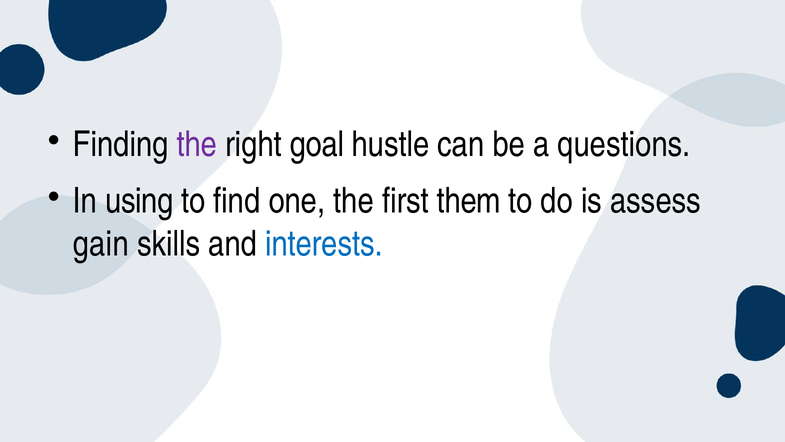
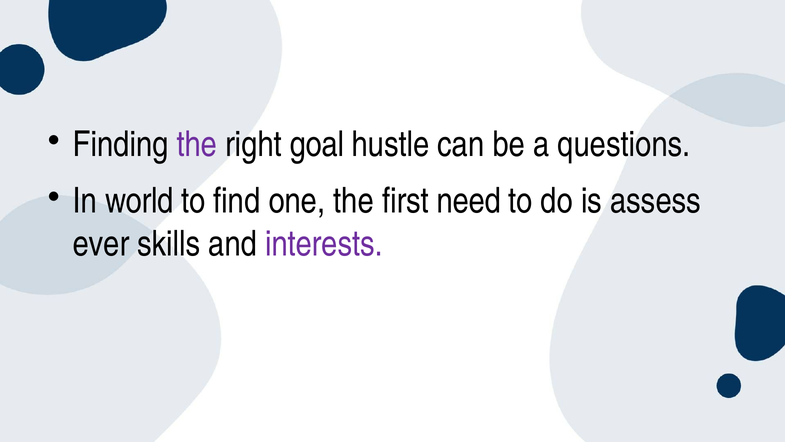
using: using -> world (139, 201)
them: them -> need (469, 201)
gain: gain -> ever (101, 244)
interests colour: blue -> purple (324, 244)
